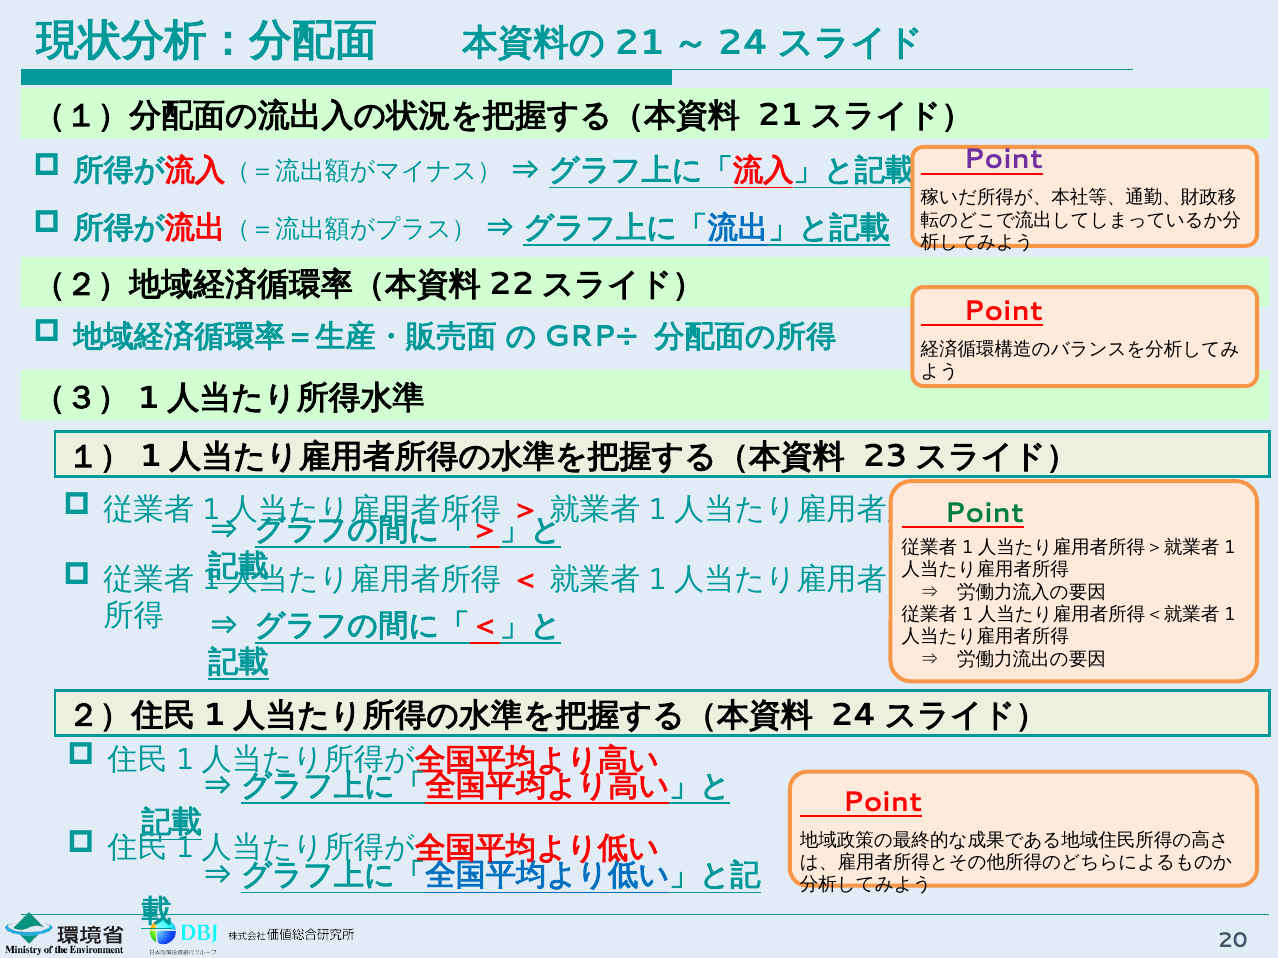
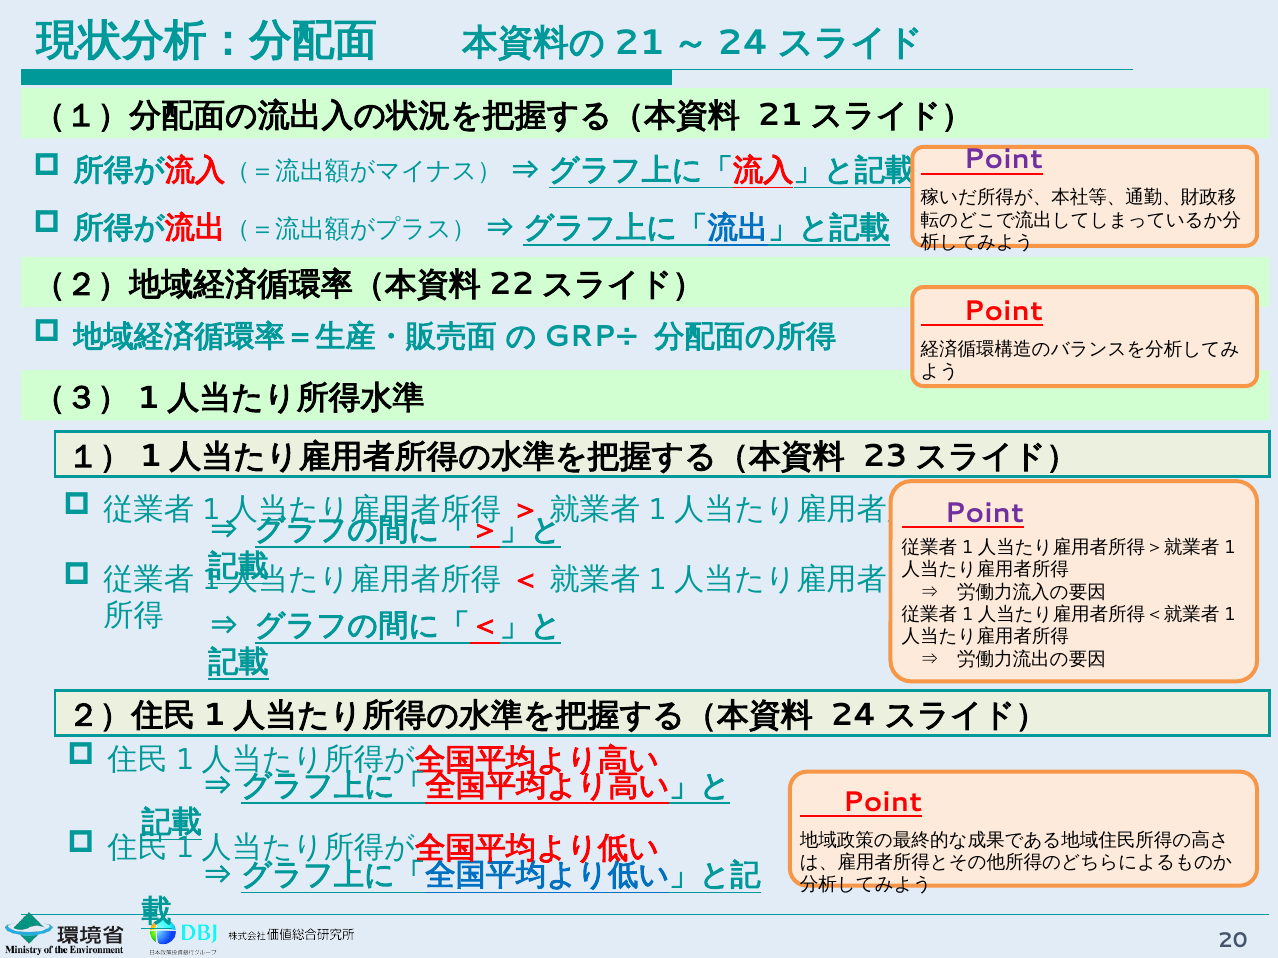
Point colour: green -> purple (984, 513)
